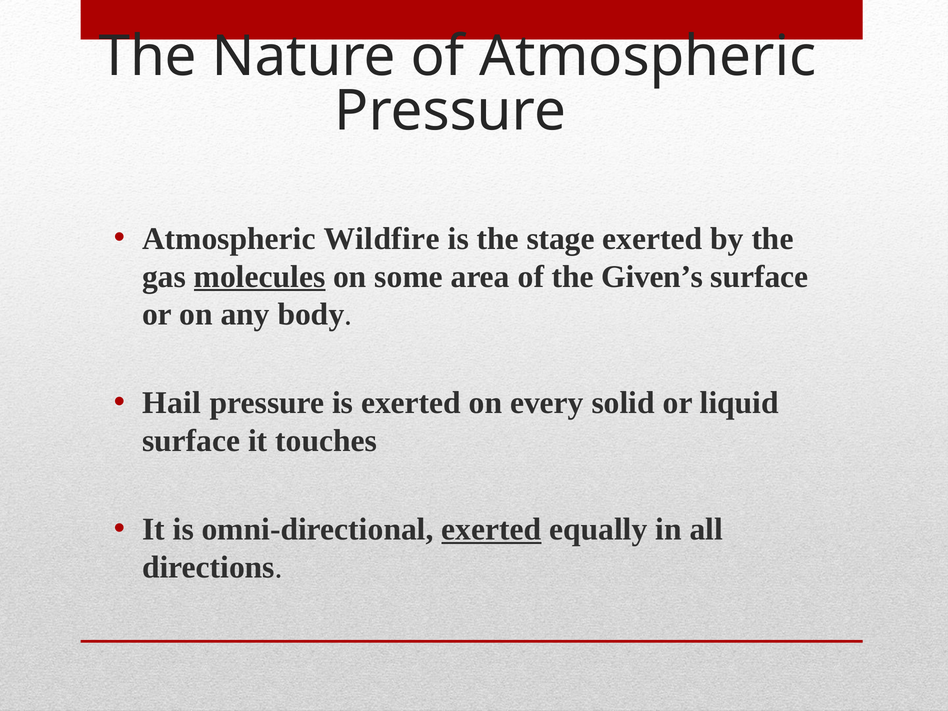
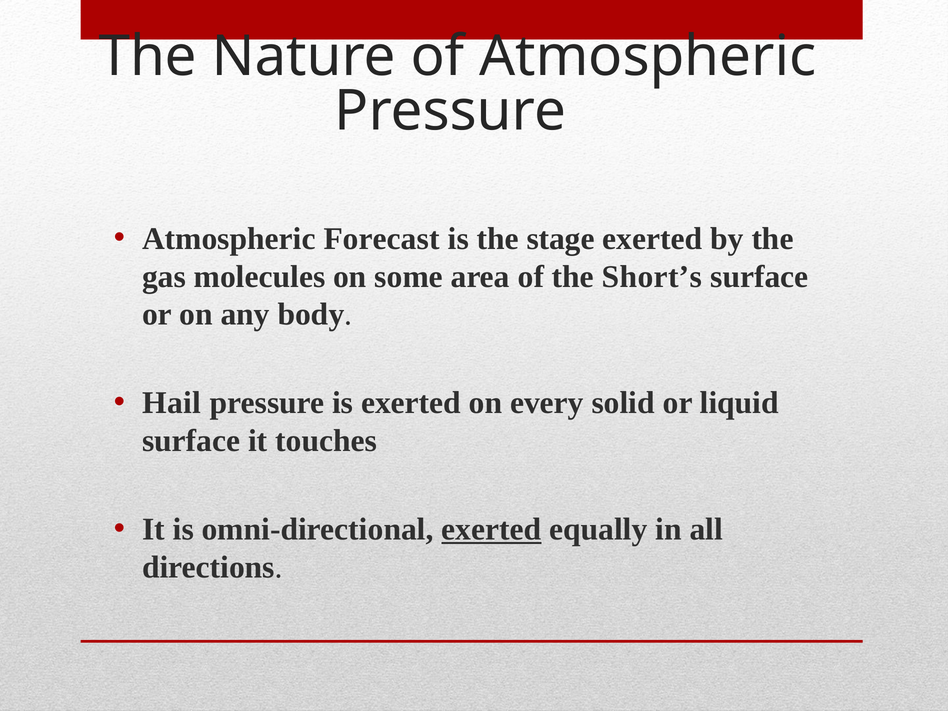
Wildfire: Wildfire -> Forecast (382, 239)
molecules underline: present -> none (260, 277)
Given’s: Given’s -> Short’s (652, 277)
